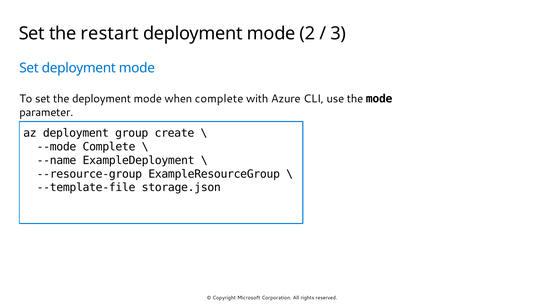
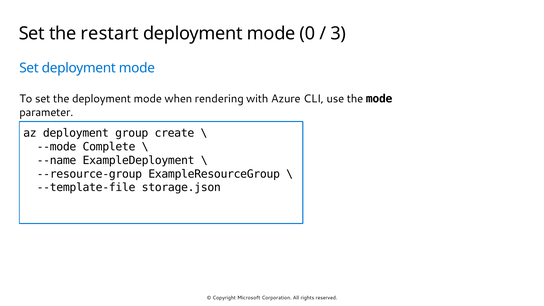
2: 2 -> 0 (308, 33)
when complete: complete -> rendering (219, 99)
